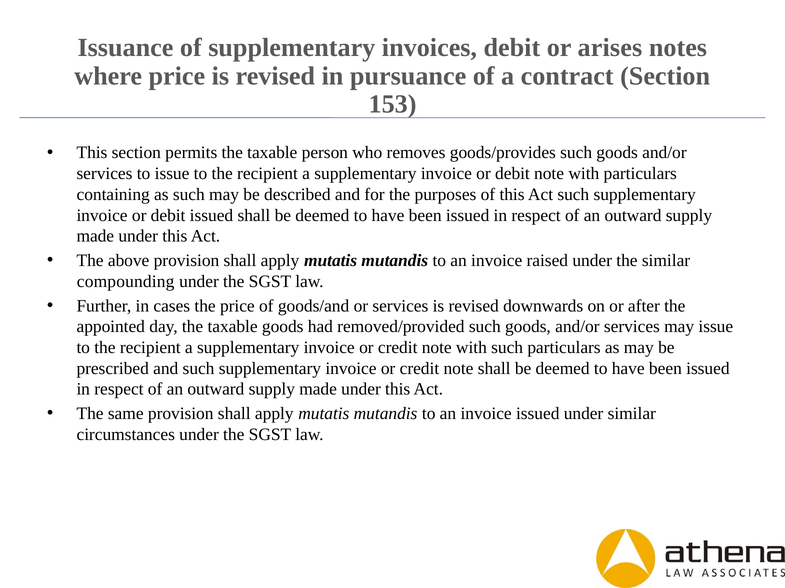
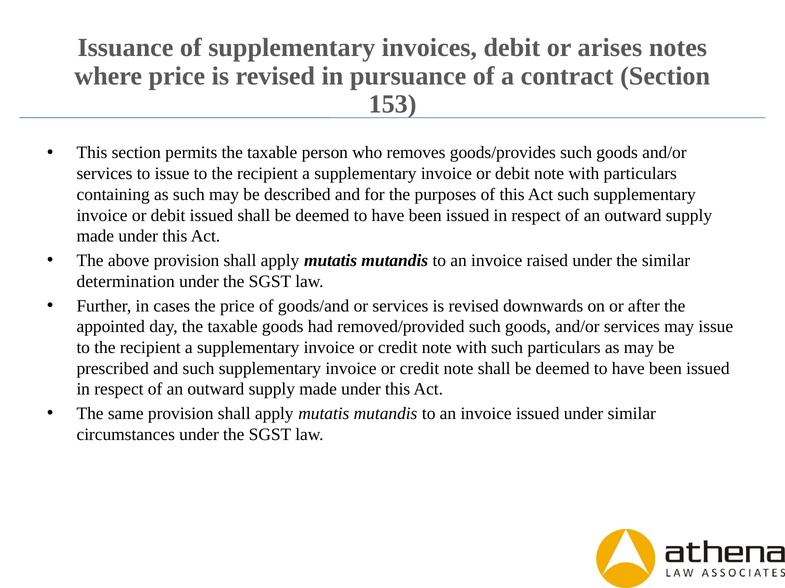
compounding: compounding -> determination (126, 282)
